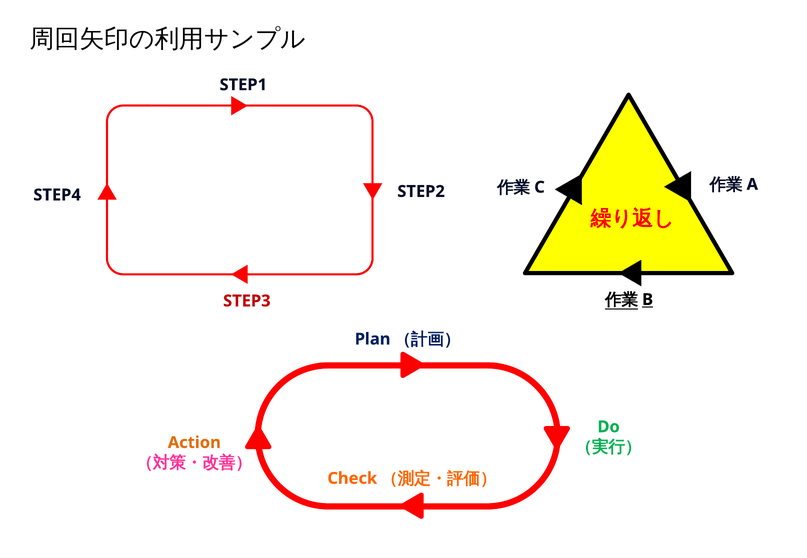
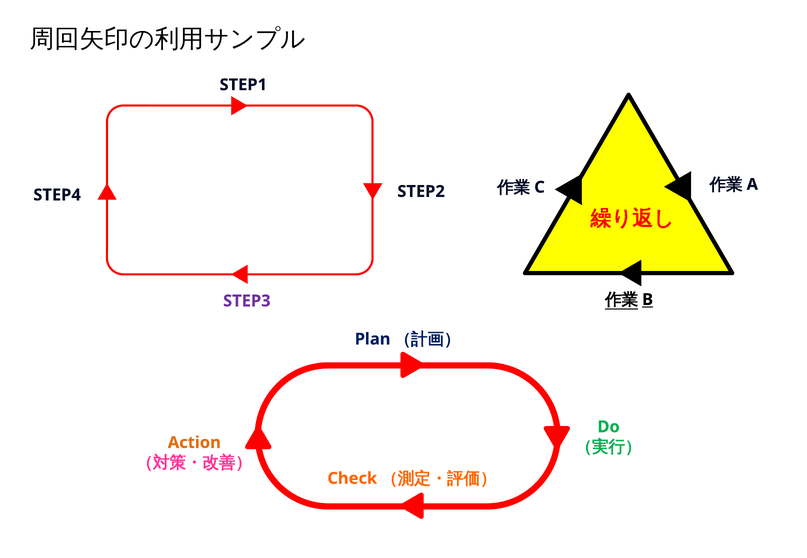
STEP3 colour: red -> purple (247, 301)
